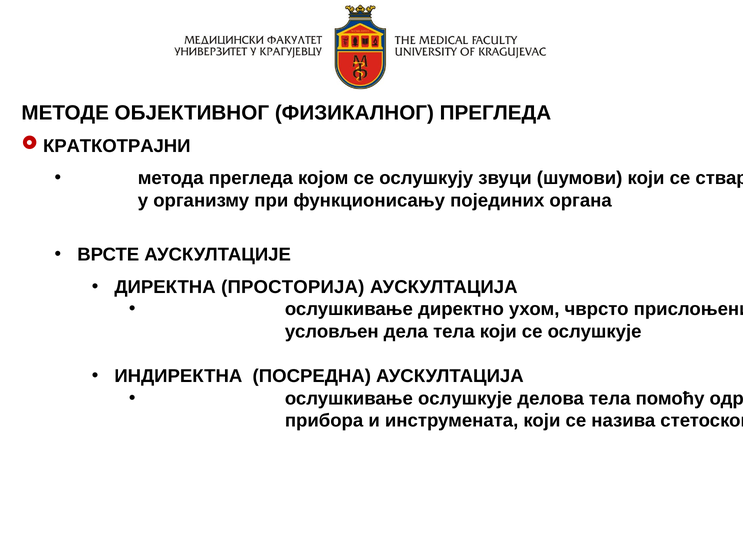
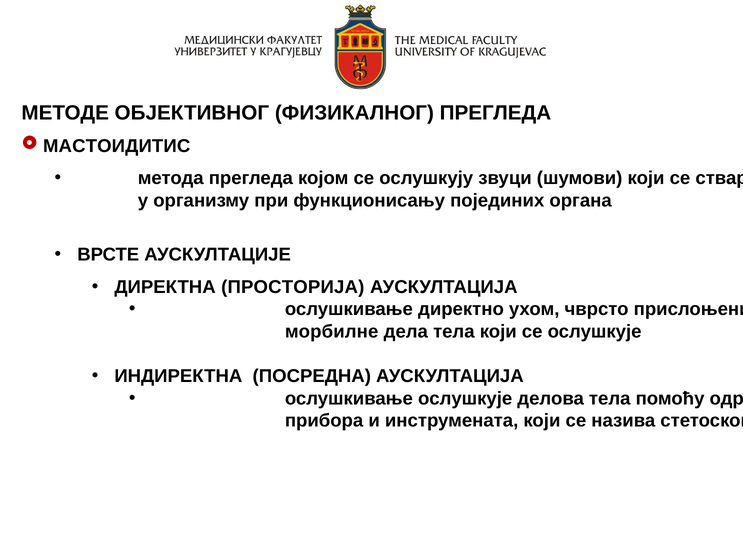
КРАТКОТРАЈНИ: КРАТКОТРАЈНИ -> МАСТОИДИТИС (117, 146)
условљен: условљен -> морбилне (332, 332)
